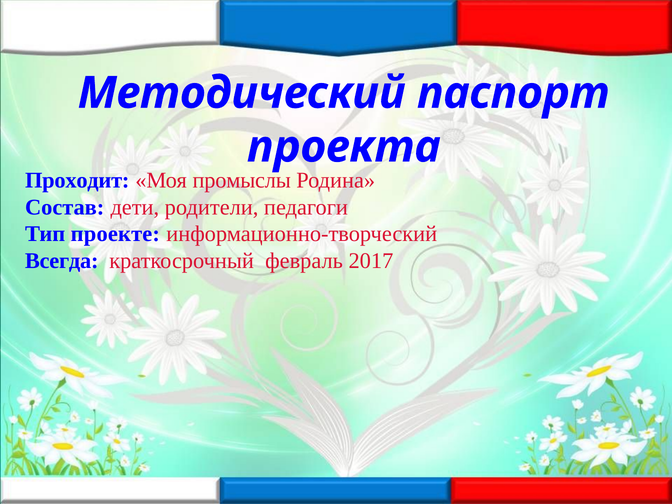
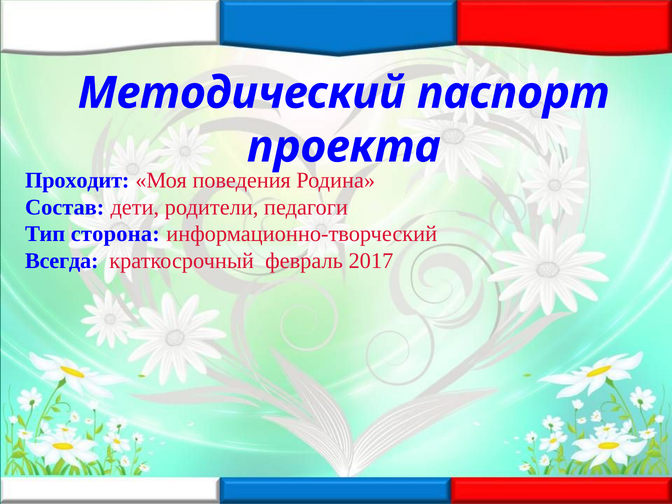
промыслы: промыслы -> поведения (242, 180)
проекте: проекте -> сторона (115, 234)
